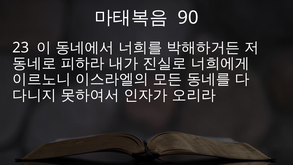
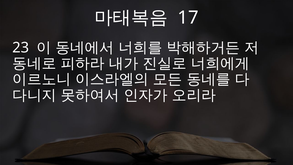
90: 90 -> 17 (188, 18)
